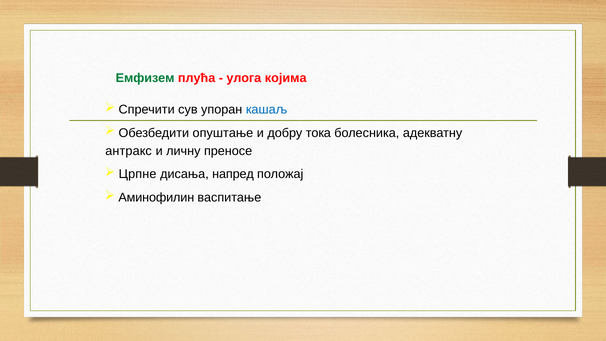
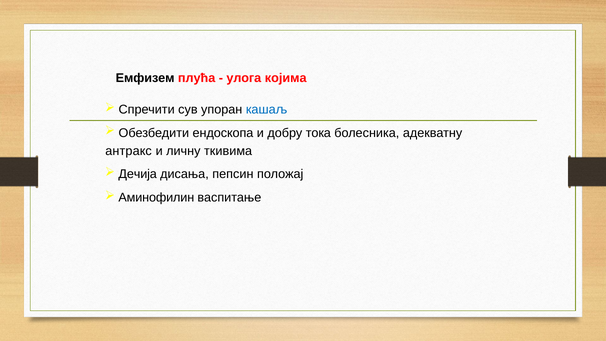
Емфизем colour: green -> black (145, 78)
опуштање: опуштање -> ендоскопа (223, 133)
преносе: преносе -> ткивима (228, 151)
Црпне: Црпне -> Дечија (138, 174)
напред: напред -> пепсин (233, 174)
